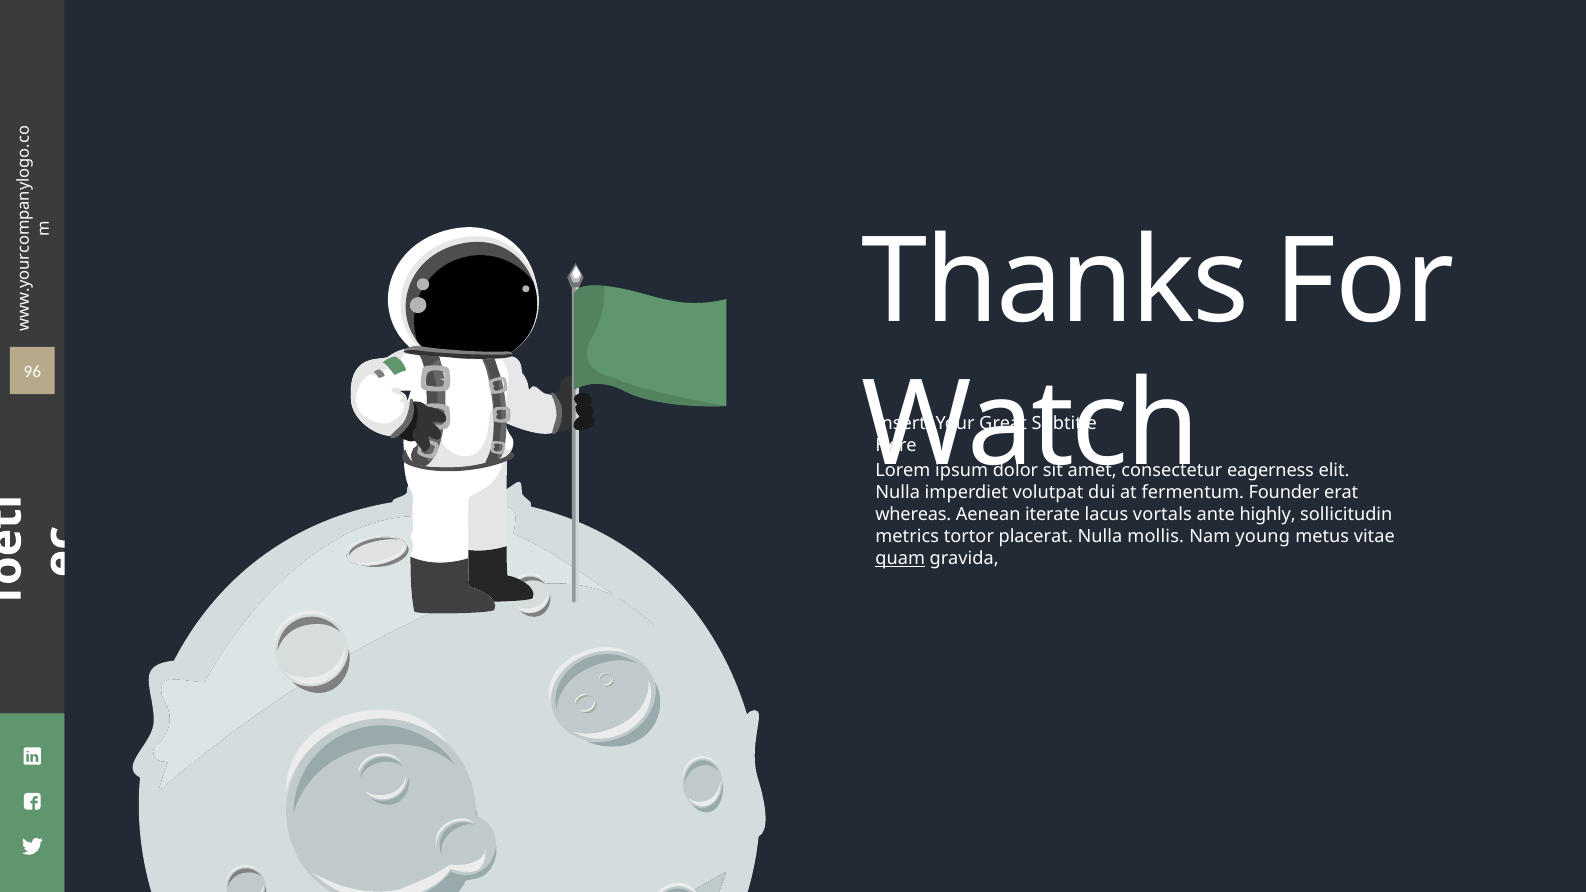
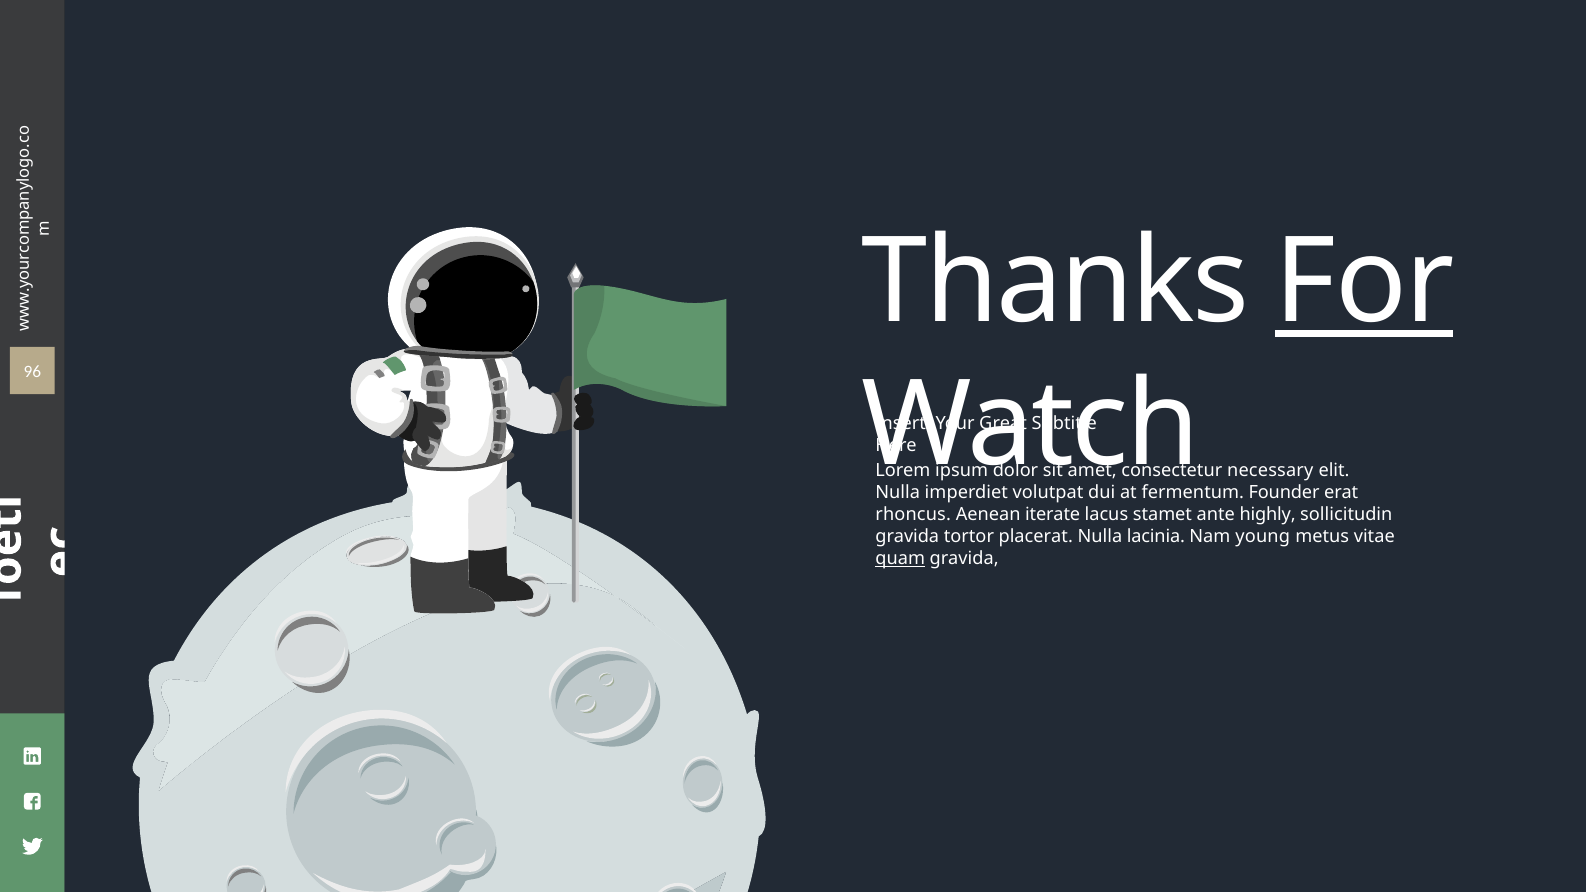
For underline: none -> present (1365, 283)
eagerness: eagerness -> necessary (1270, 471)
whereas: whereas -> rhoncus (913, 515)
vortals: vortals -> stamet (1163, 515)
metrics: metrics -> gravida (907, 536)
mollis: mollis -> lacinia (1156, 536)
